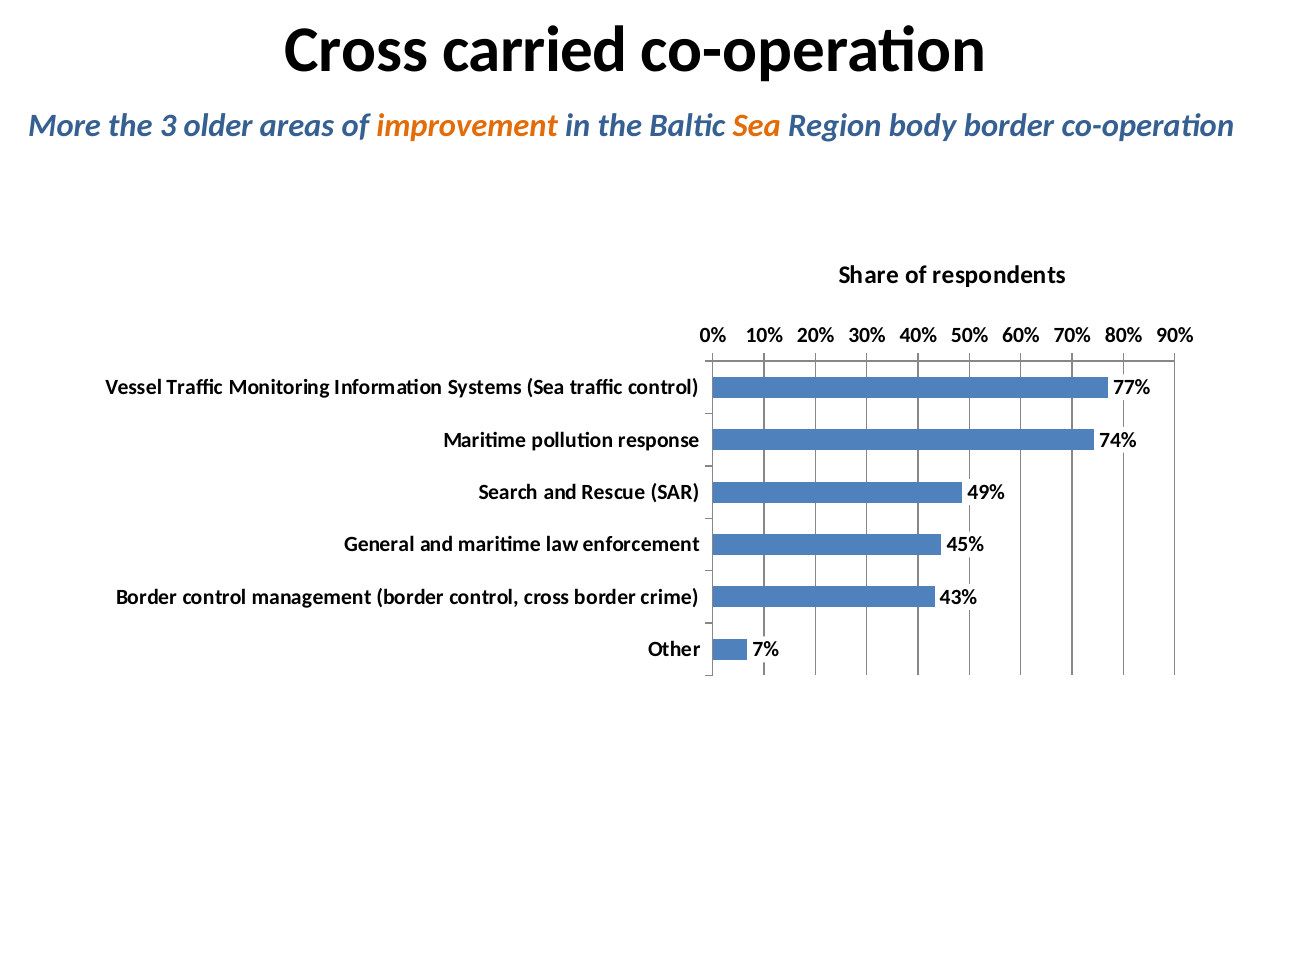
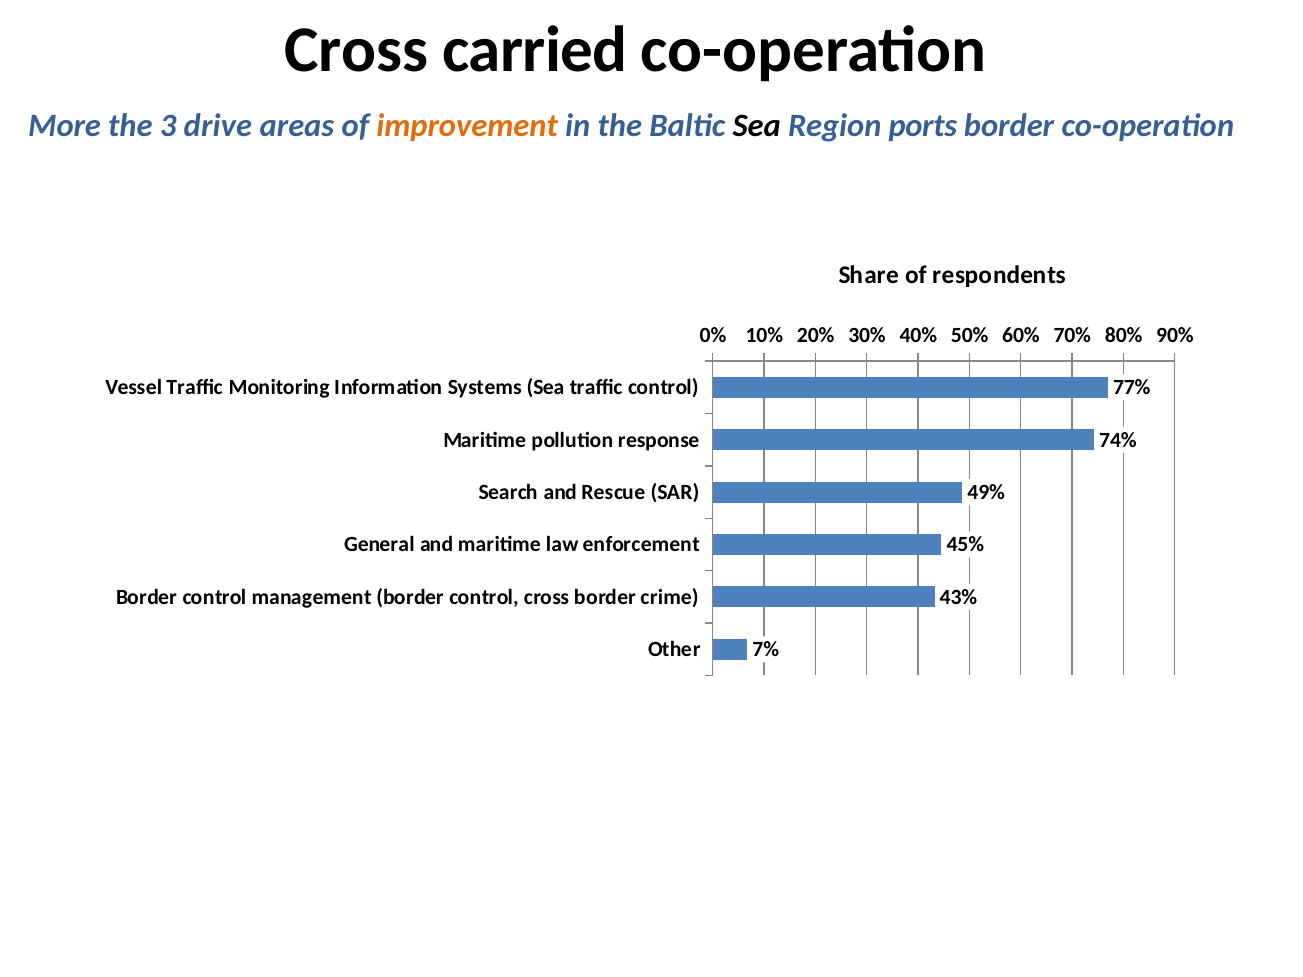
older: older -> drive (218, 126)
Sea colour: orange -> black (757, 126)
body: body -> ports (923, 126)
